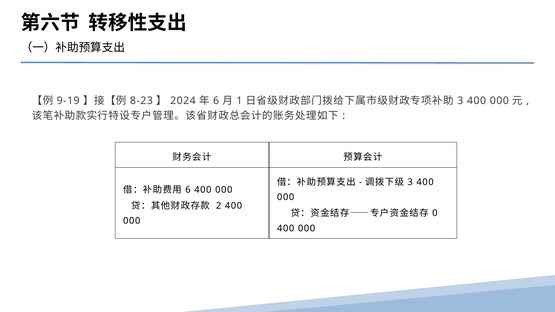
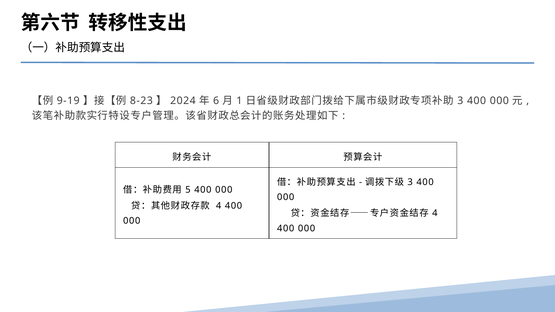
6: 6 -> 5 (188, 190)
2: 2 -> 4 (219, 206)
0: 0 -> 4 (435, 213)
